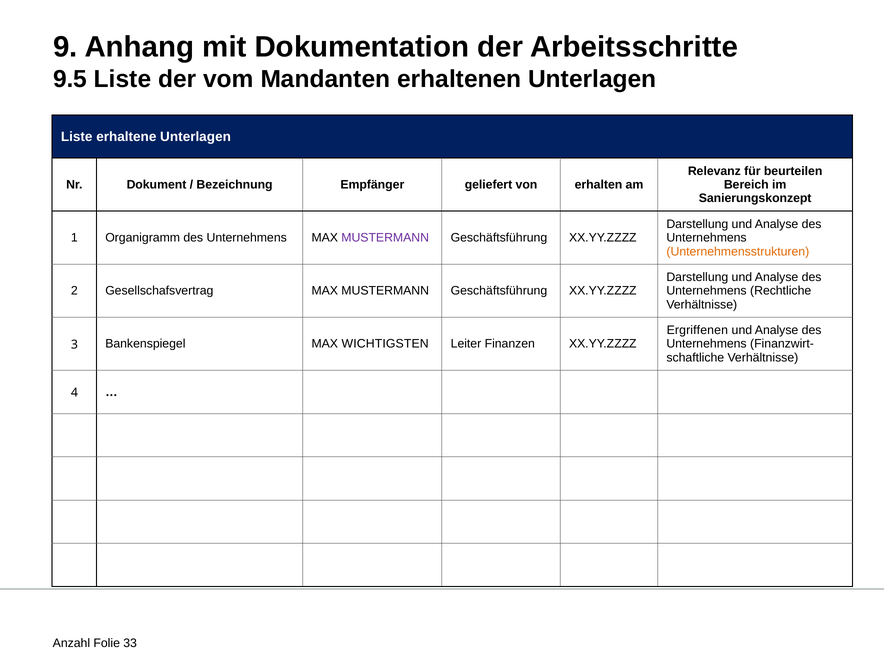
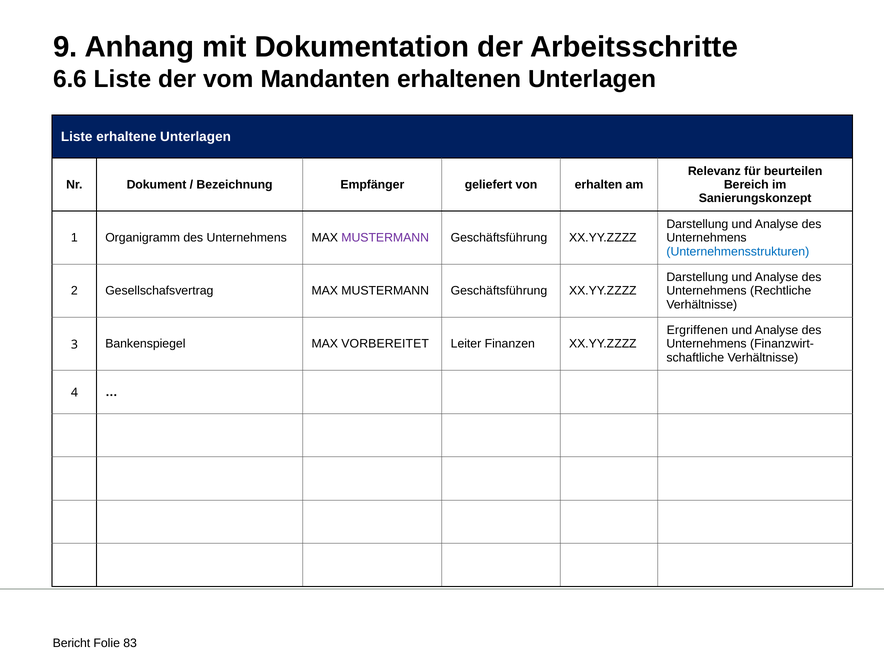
9.5: 9.5 -> 6.6 (70, 79)
Unternehmensstrukturen colour: orange -> blue (738, 252)
WICHTIGSTEN: WICHTIGSTEN -> VORBEREITET (385, 344)
Anzahl: Anzahl -> Bericht (71, 643)
33: 33 -> 83 (130, 643)
